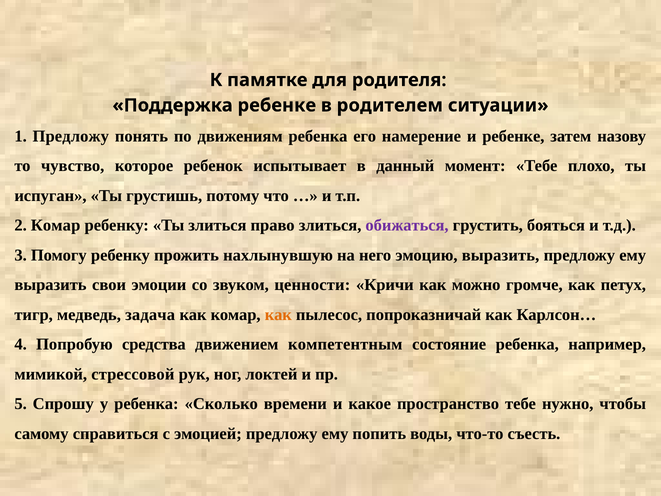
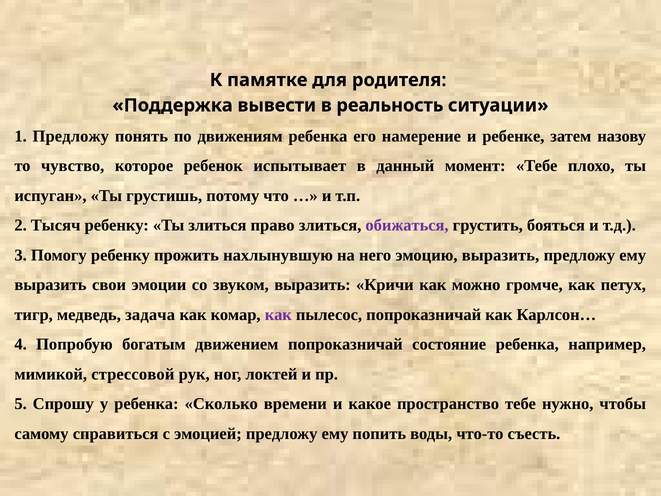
Поддержка ребенке: ребенке -> вывести (277, 105)
родителем: родителем -> реальность (390, 105)
Комар: Комар -> Тысяч (56, 225)
звуком ценности: ценности -> выразить (313, 285)
как colour: orange -> purple (278, 314)
средства: средства -> богатым (154, 344)
движением компетентным: компетентным -> попроказничай (345, 344)
